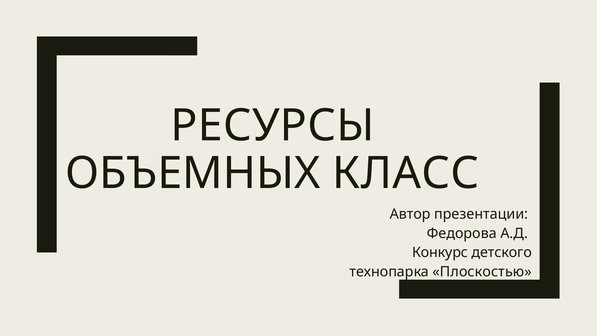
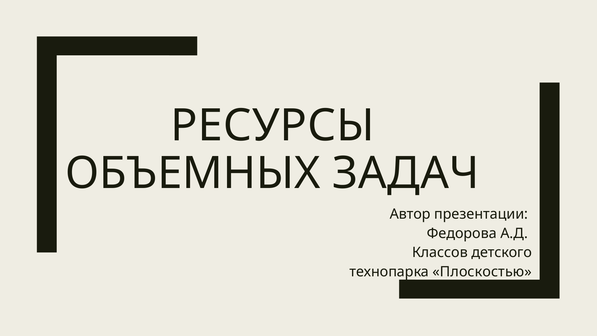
КЛАСС: КЛАСС -> ЗАДАЧ (406, 173)
Конкурс: Конкурс -> Классов (440, 252)
